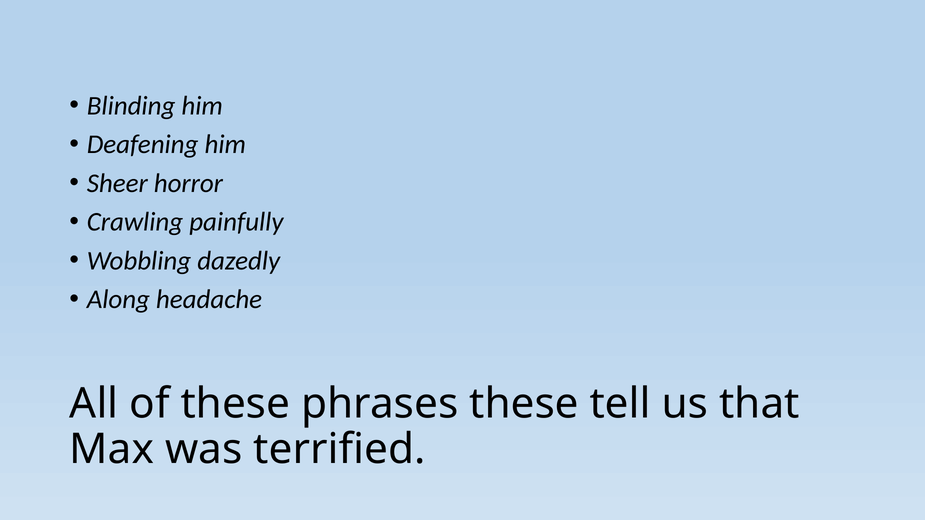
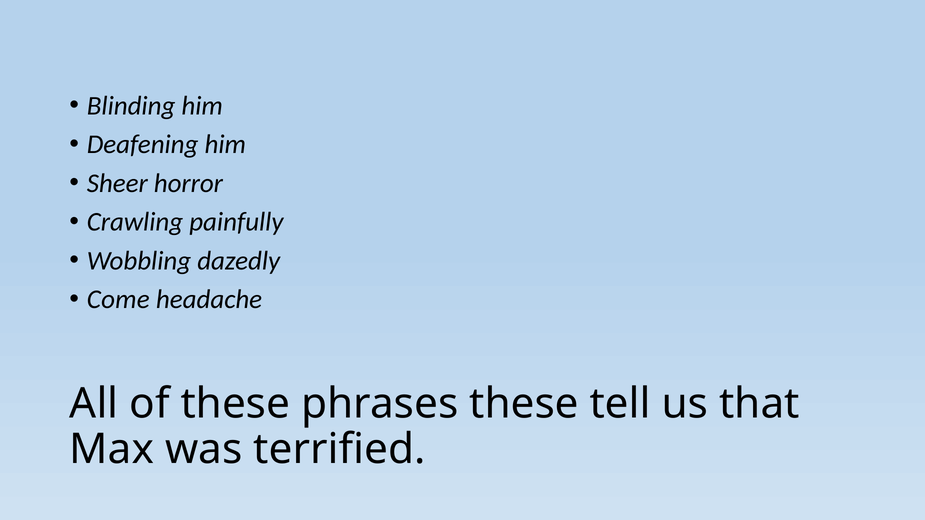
Along: Along -> Come (118, 300)
